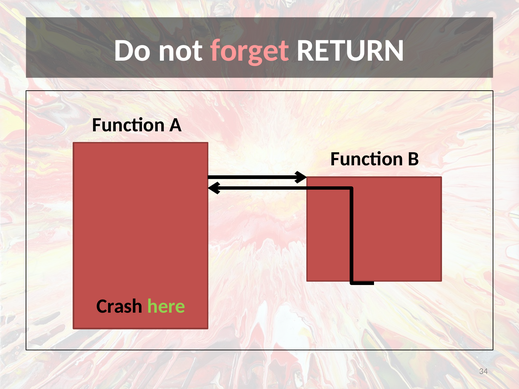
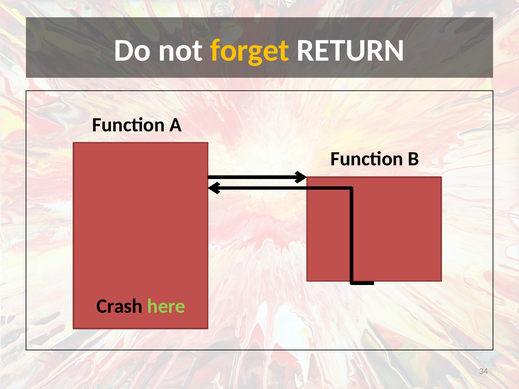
forget colour: pink -> yellow (250, 50)
